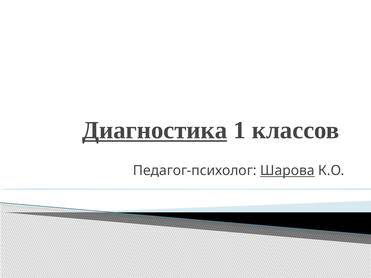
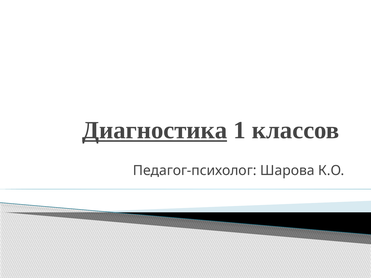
Шарова underline: present -> none (287, 171)
